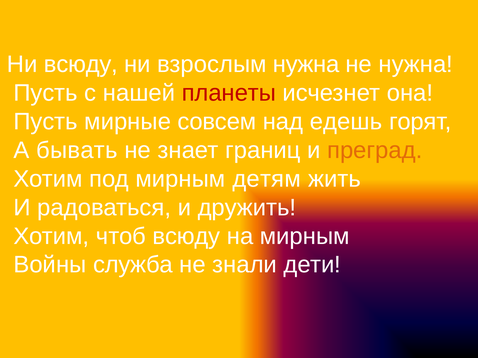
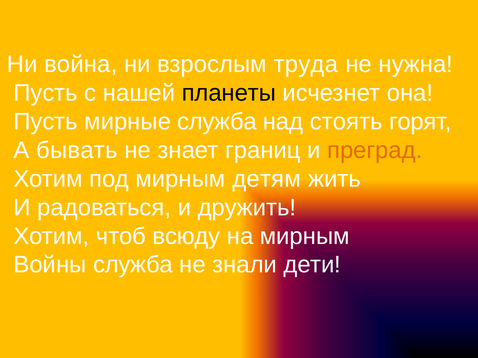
Ни всюду: всюду -> война (81, 64)
взрослым нужна: нужна -> труда (306, 64)
планеты colour: red -> black (229, 93)
мирные совсем: совсем -> служба (217, 122)
едешь: едешь -> стоять (346, 122)
